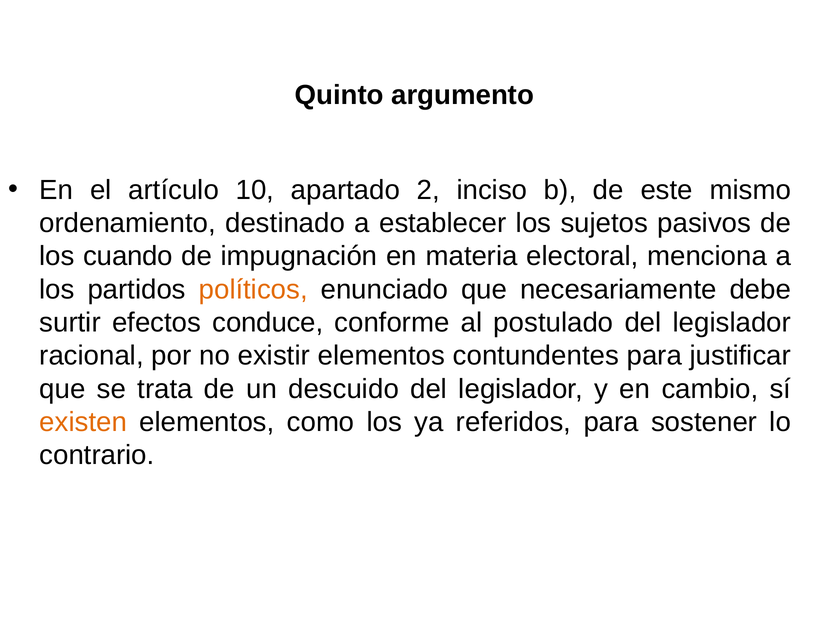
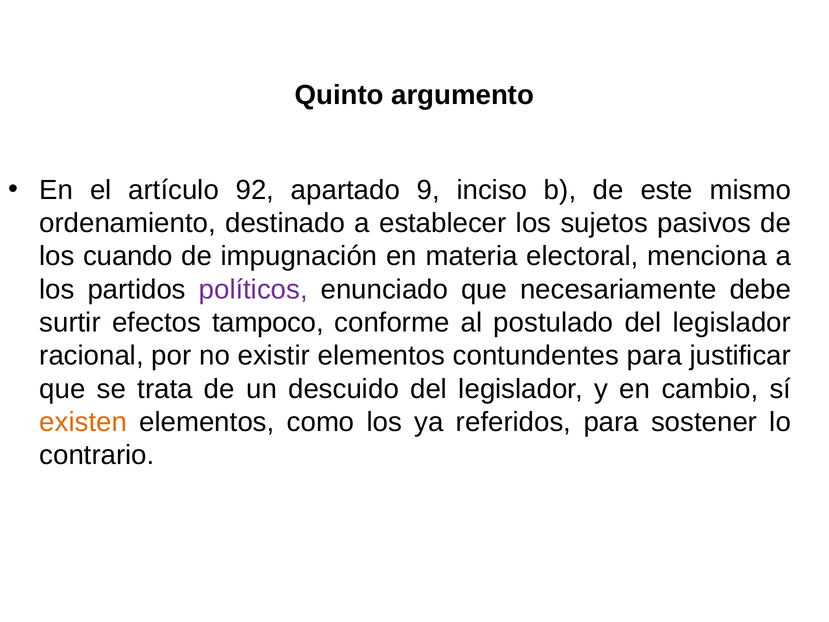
10: 10 -> 92 (255, 190)
2: 2 -> 9 (428, 190)
políticos colour: orange -> purple (253, 289)
conduce: conduce -> tampoco (268, 323)
